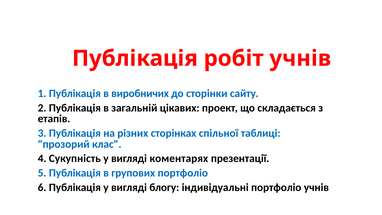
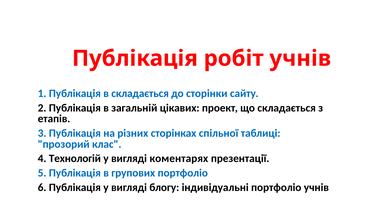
в виробничих: виробничих -> складається (140, 93)
Сукупність: Сукупність -> Технологій (75, 158)
